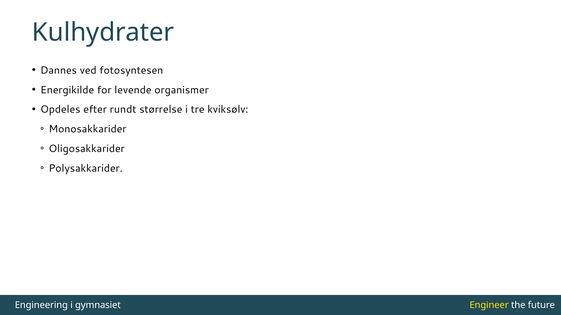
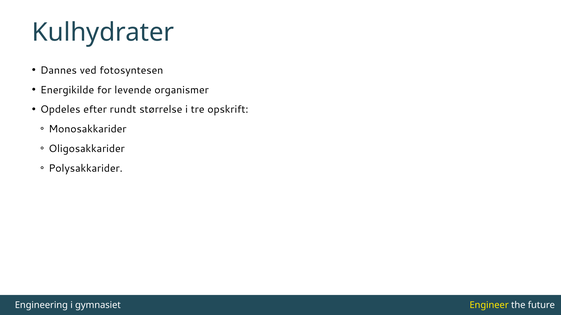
kviksølv: kviksølv -> opskrift (228, 110)
